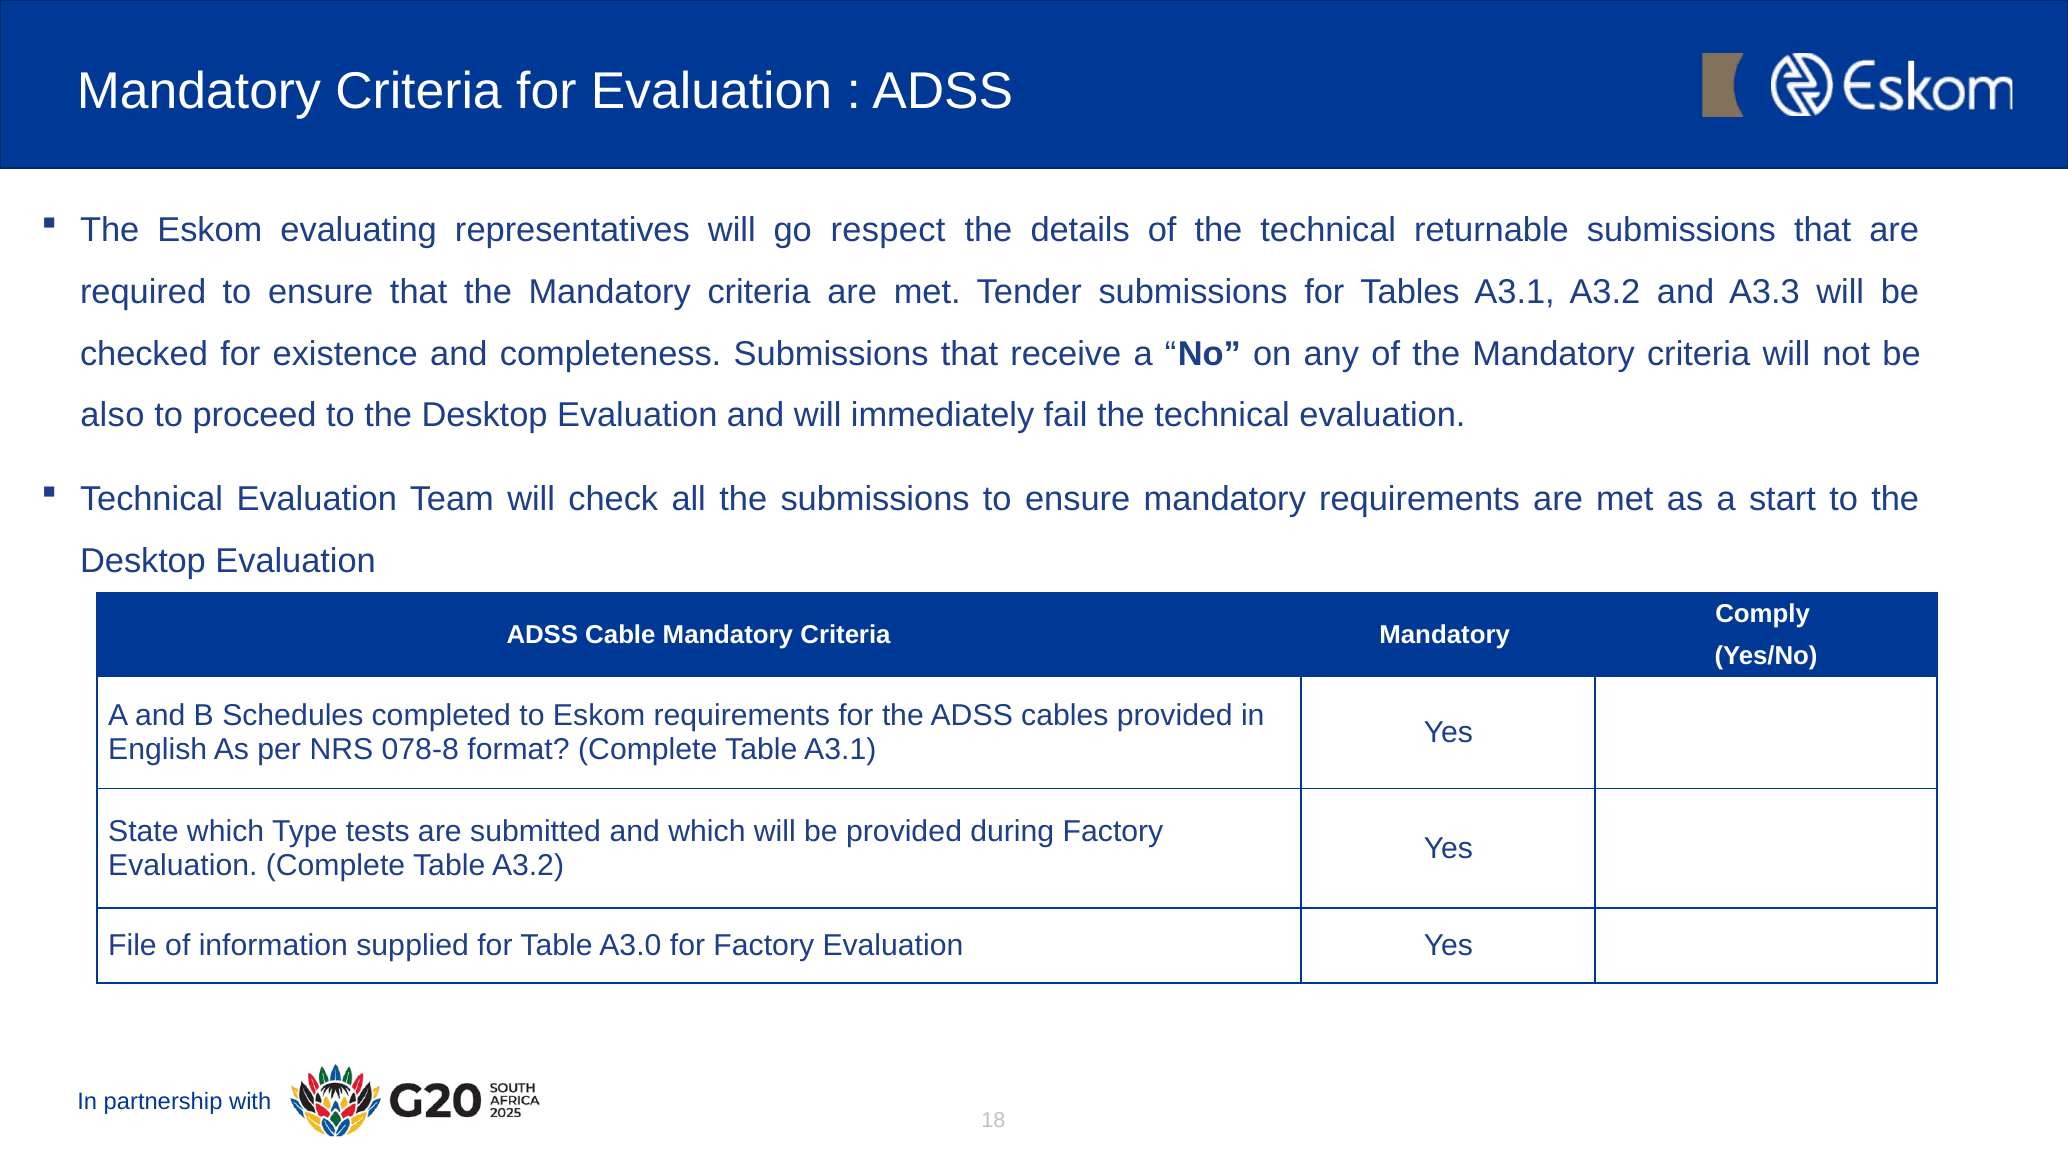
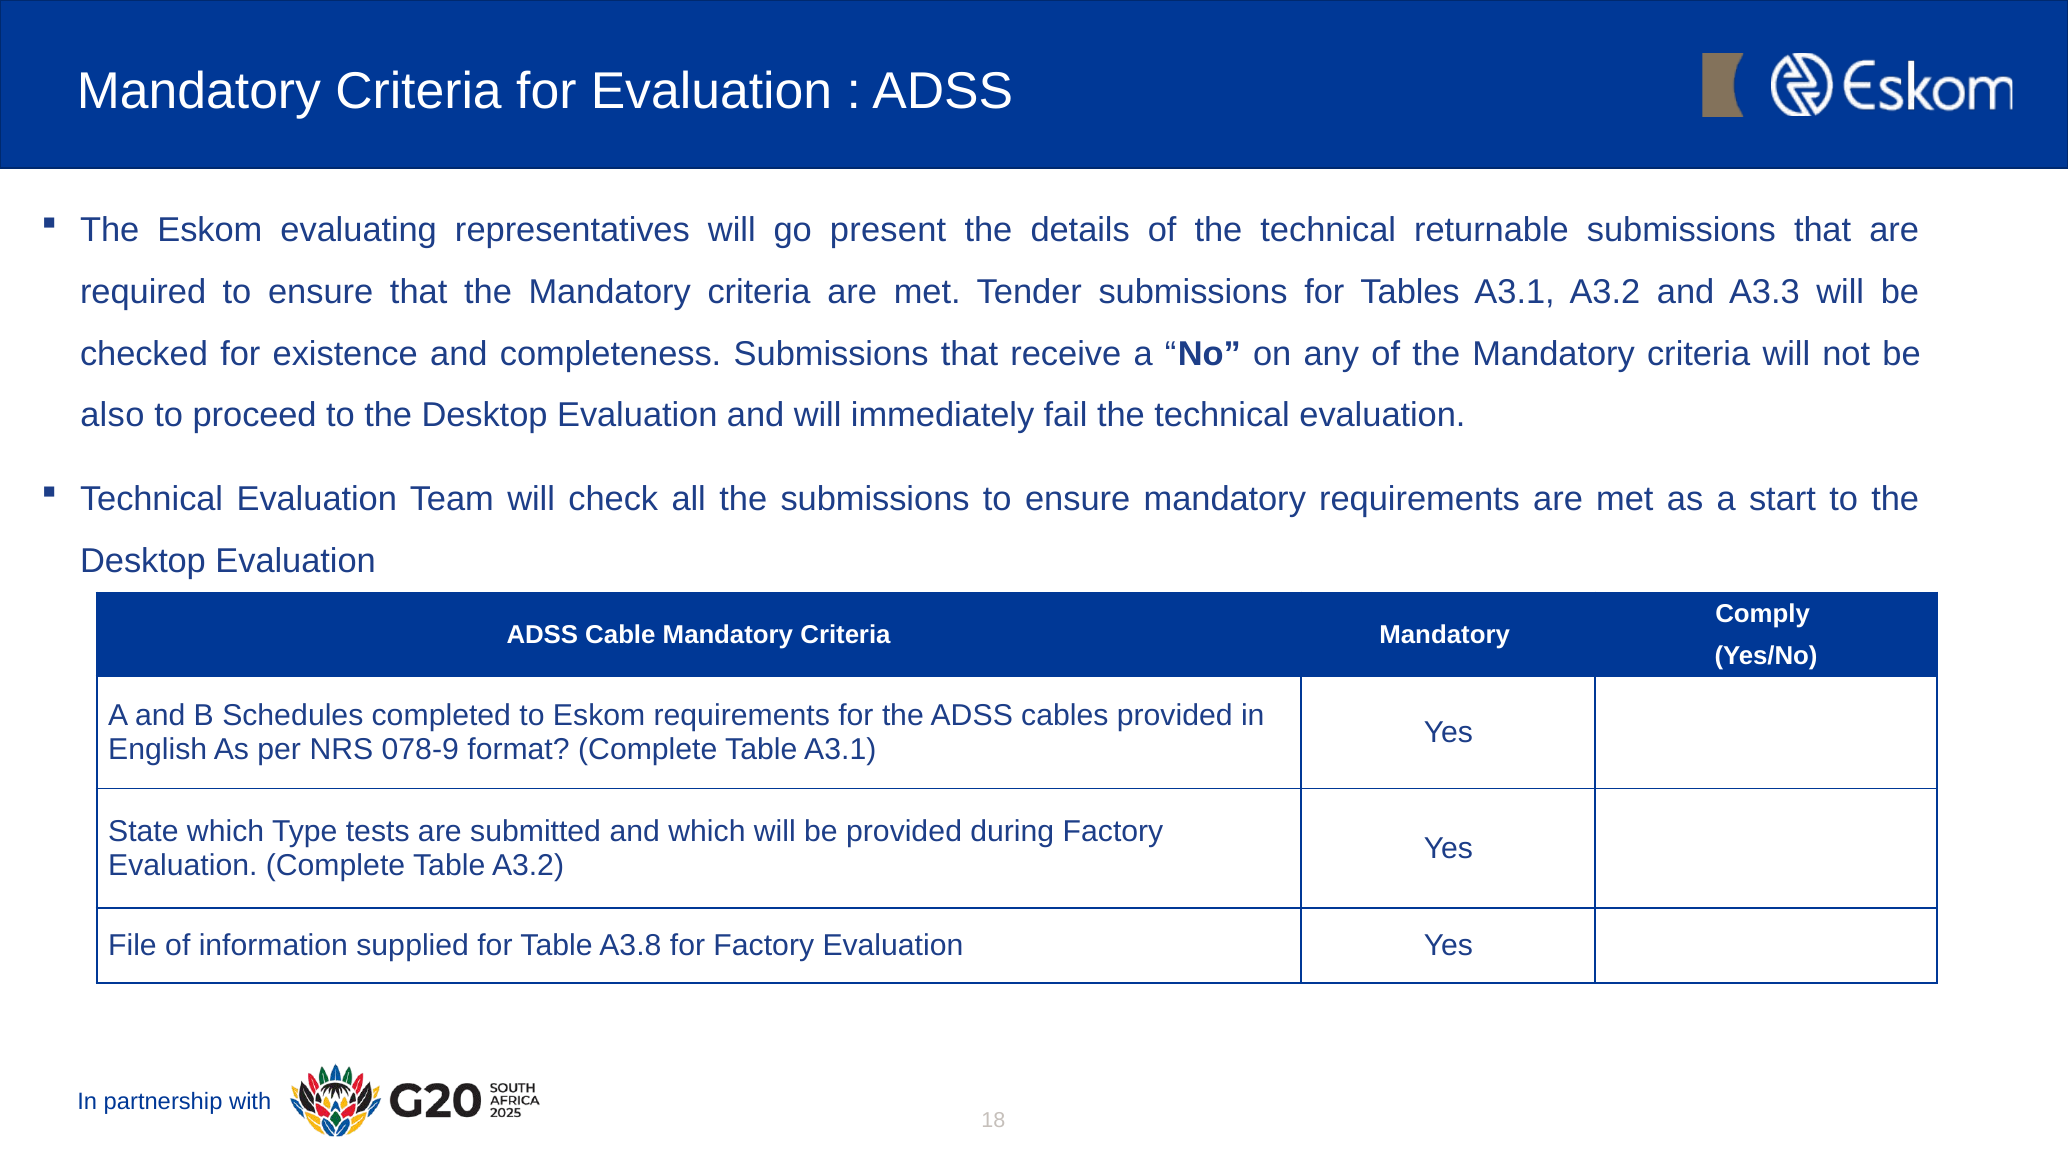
respect: respect -> present (888, 230)
078-8: 078-8 -> 078-9 (420, 750)
A3.0: A3.0 -> A3.8 (630, 946)
